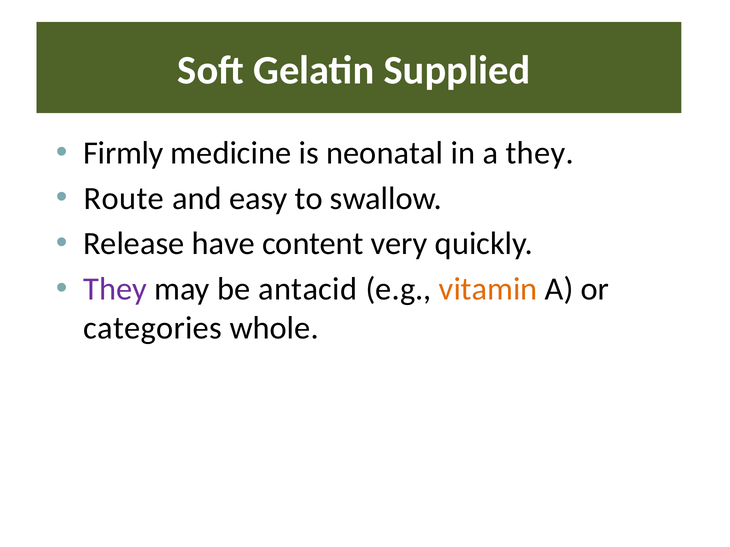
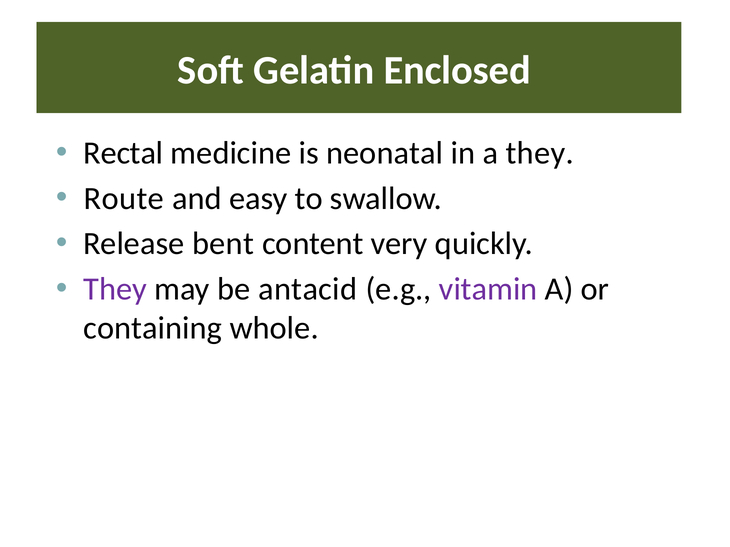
Supplied: Supplied -> Enclosed (457, 70)
Firmly: Firmly -> Rectal (123, 153)
have: have -> bent (223, 244)
vitamin colour: orange -> purple (488, 289)
categories: categories -> containing (153, 328)
